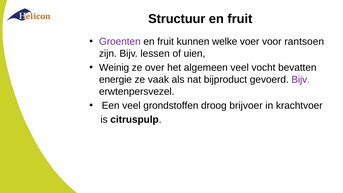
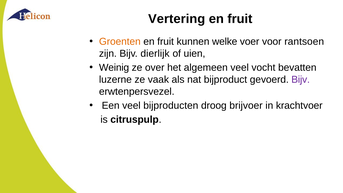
Structuur: Structuur -> Vertering (177, 19)
Groenten colour: purple -> orange (120, 42)
lessen: lessen -> dierlijk (155, 54)
energie: energie -> luzerne (115, 80)
grondstoffen: grondstoffen -> bijproducten (171, 106)
